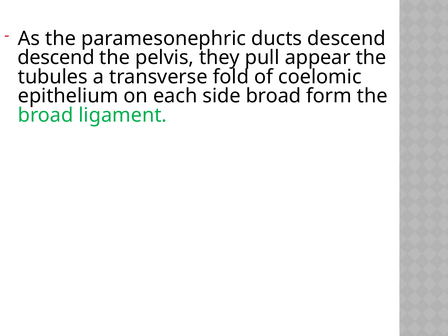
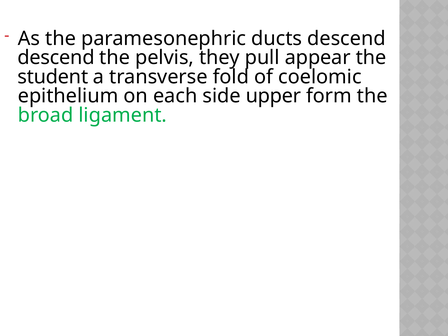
tubules: tubules -> student (53, 77)
side broad: broad -> upper (273, 96)
